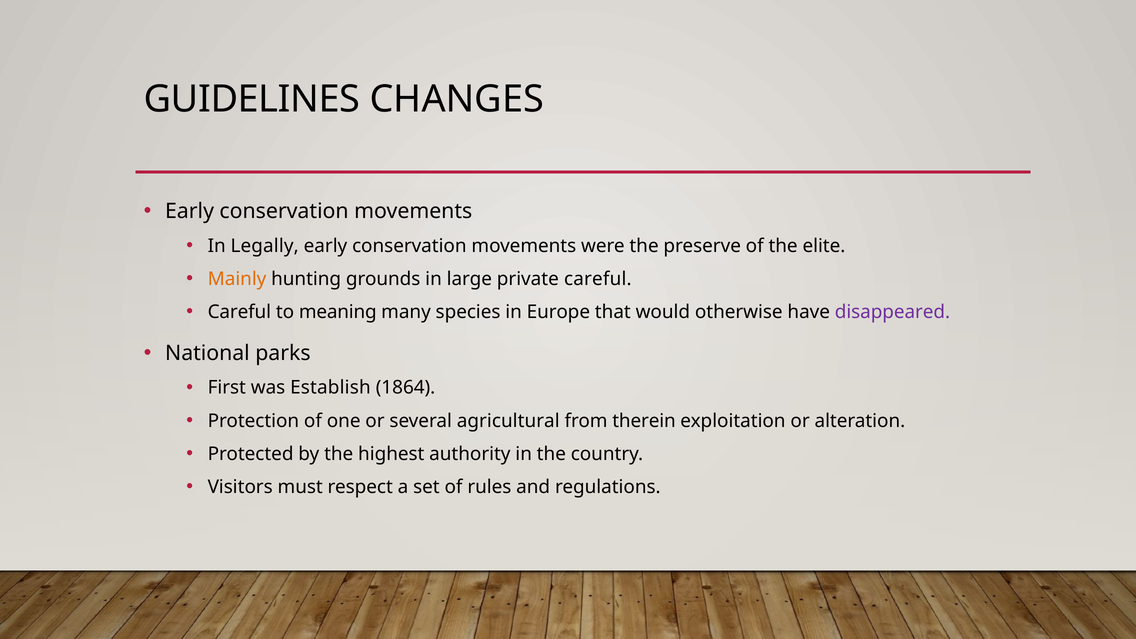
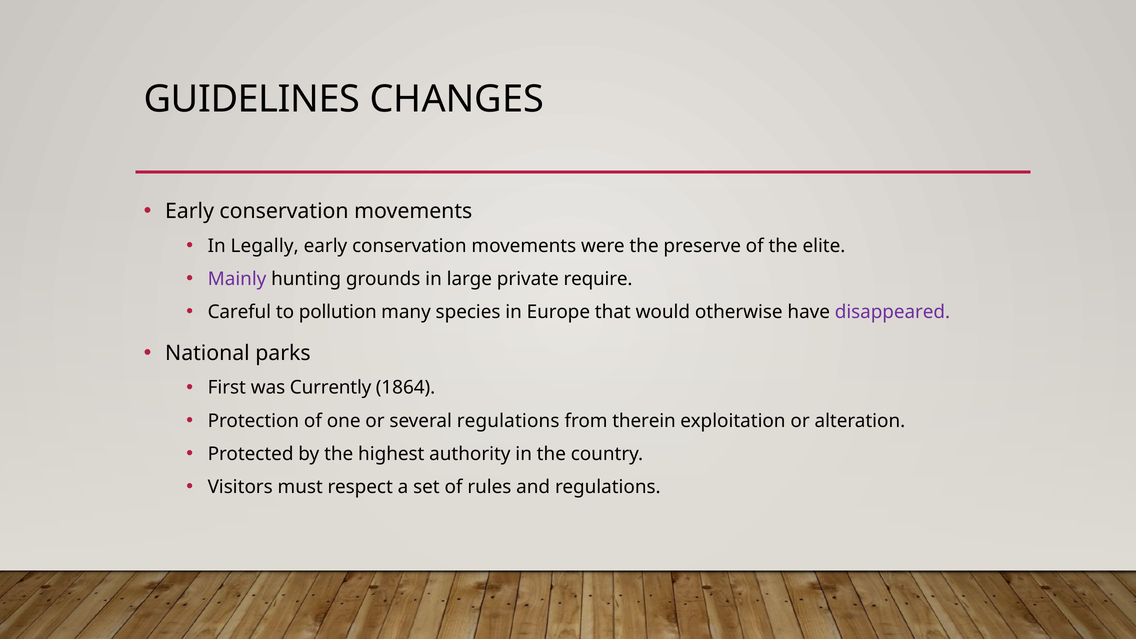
Mainly colour: orange -> purple (237, 279)
private careful: careful -> require (598, 279)
meaning: meaning -> pollution (338, 312)
Establish: Establish -> Currently (331, 388)
several agricultural: agricultural -> regulations (508, 421)
